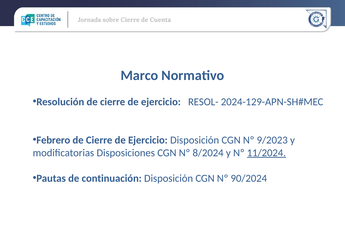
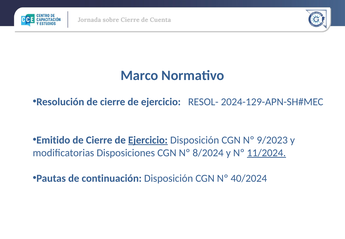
Febrero: Febrero -> Emitido (53, 140)
Ejercicio underline: none -> present (148, 140)
90/2024: 90/2024 -> 40/2024 (249, 178)
